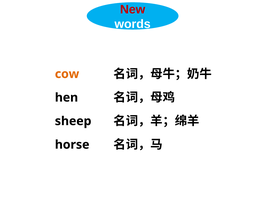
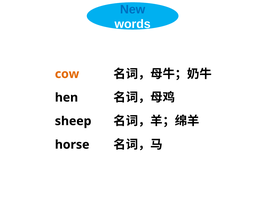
New colour: red -> blue (133, 9)
